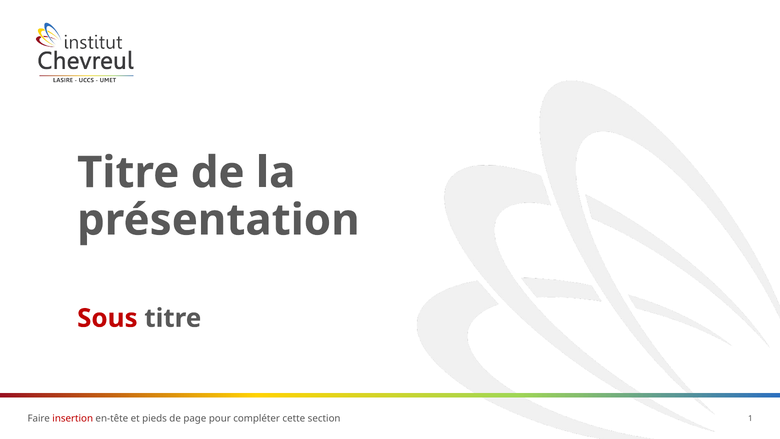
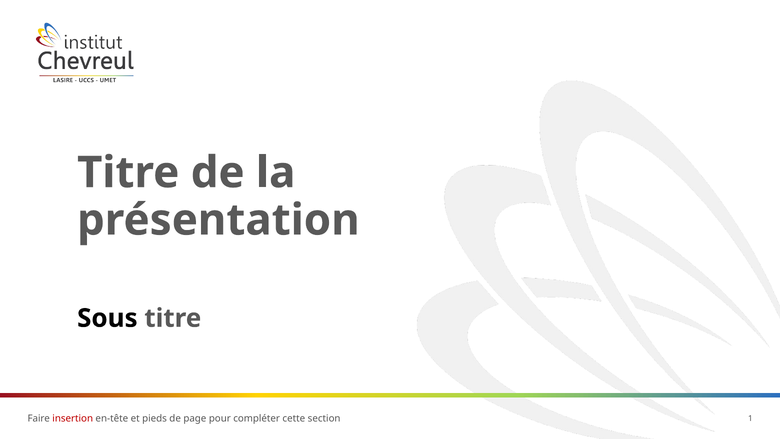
Sous colour: red -> black (107, 318)
